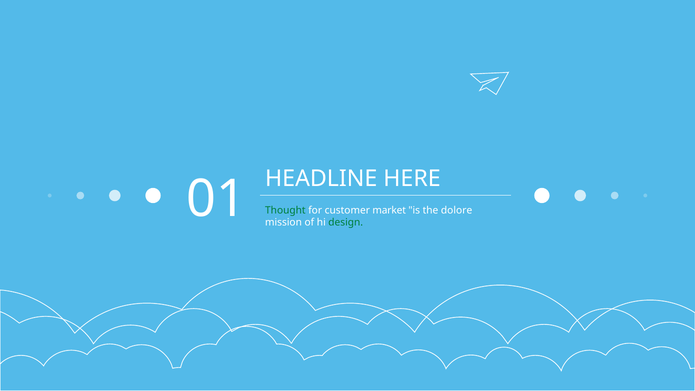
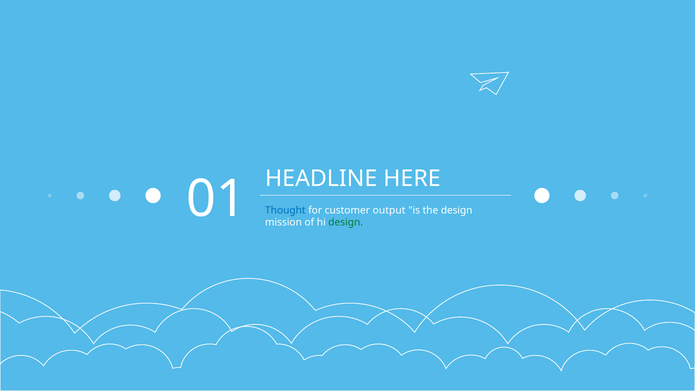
Thought colour: green -> blue (285, 210)
market: market -> output (389, 210)
the dolore: dolore -> design (457, 210)
